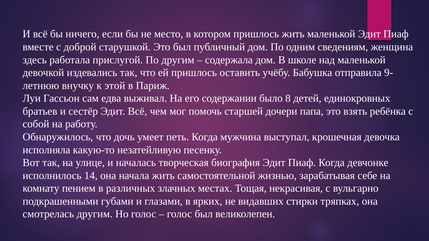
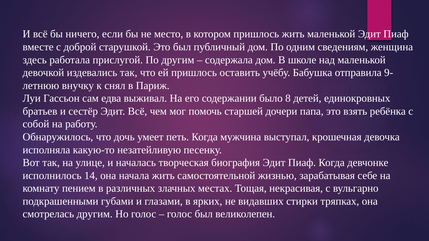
этой: этой -> снял (115, 86)
